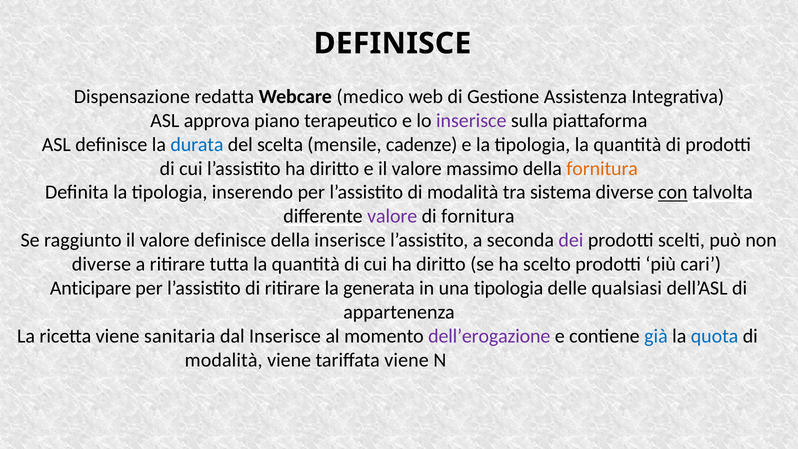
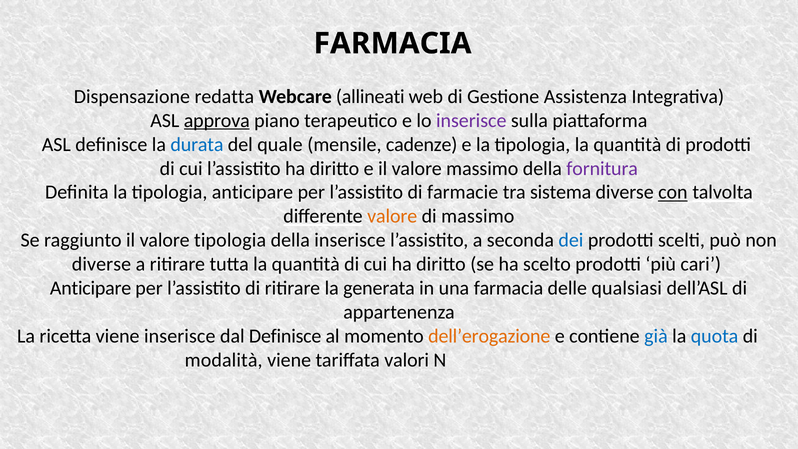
DEFINISCE: DEFINISCE -> FARMACIA (393, 43)
medico: medico -> allineati (370, 97)
approva underline: none -> present (217, 120)
scelta: scelta -> quale (280, 144)
fornitura colour: orange -> purple (602, 168)
tipologia inserendo: inserendo -> anticipare (253, 192)
l’assistito di modalità: modalità -> farmacie (463, 192)
valore colour: purple -> orange (392, 216)
di fornitura: fornitura -> massimo (478, 216)
valore definisce: definisce -> tipologia (230, 240)
dei colour: purple -> blue (571, 240)
una tipologia: tipologia -> farmacia (508, 288)
viene sanitaria: sanitaria -> inserisce (180, 336)
dal Inserisce: Inserisce -> Definisce (285, 336)
dell’erogazione colour: purple -> orange (489, 336)
tariffata viene: viene -> valori (407, 360)
